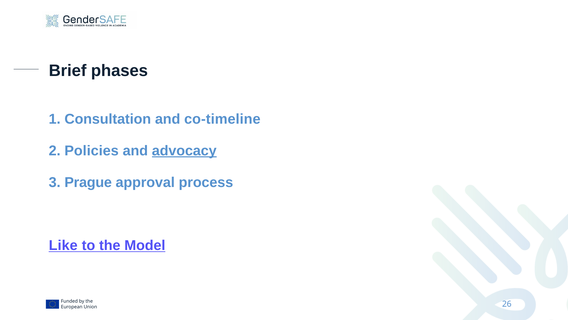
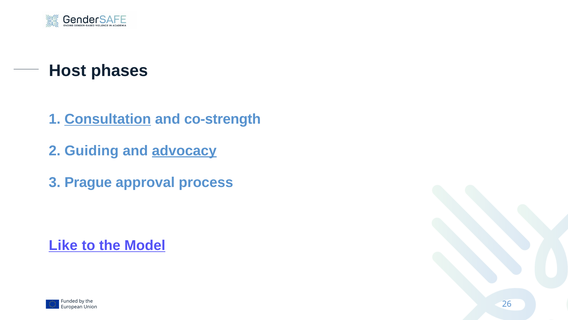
Brief: Brief -> Host (68, 70)
Consultation underline: none -> present (108, 119)
co-timeline: co-timeline -> co-strength (222, 119)
Policies: Policies -> Guiding (92, 151)
